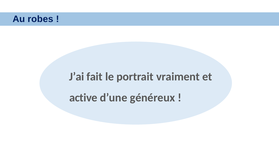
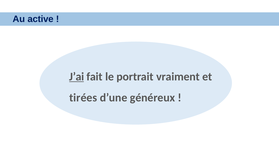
robes: robes -> active (40, 19)
J’ai underline: none -> present (77, 77)
active: active -> tirées (83, 98)
